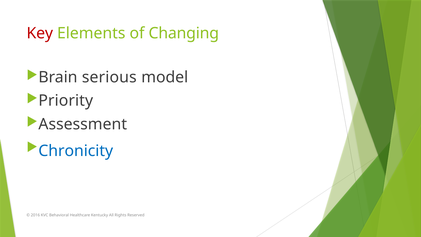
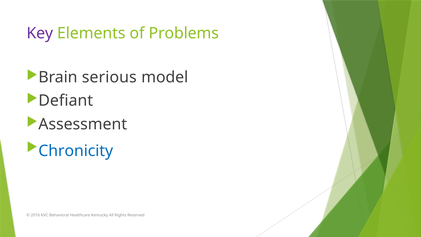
Key colour: red -> purple (40, 33)
Changing: Changing -> Problems (184, 33)
Priority: Priority -> Defiant (66, 101)
